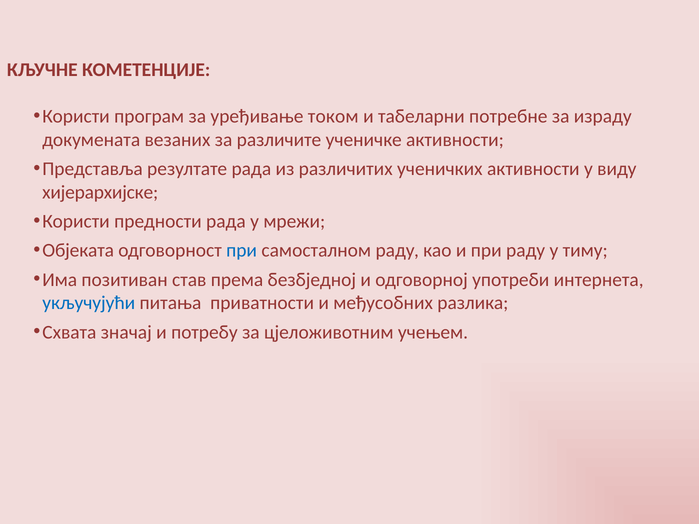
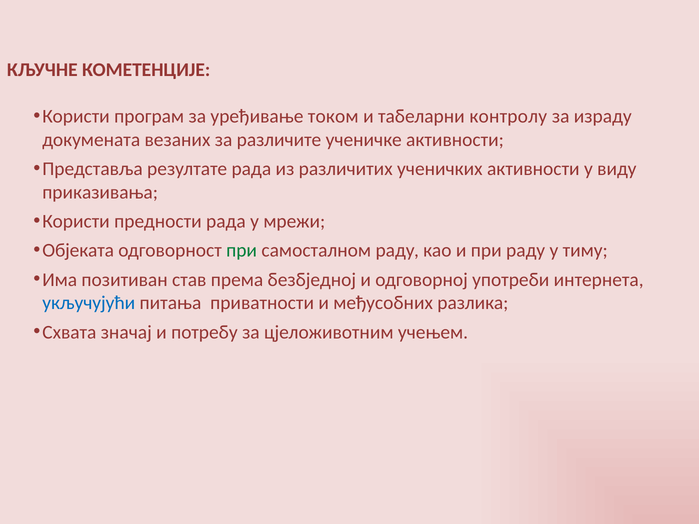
потребне: потребне -> контролу (508, 117)
хијерархијске: хијерархијске -> приказивања (100, 192)
при colour: blue -> green (242, 251)
